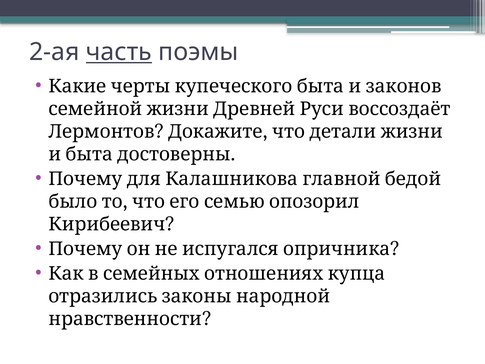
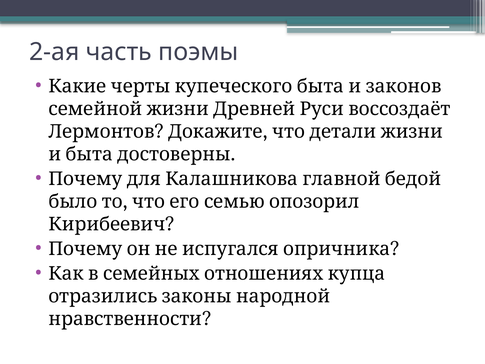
часть underline: present -> none (119, 52)
